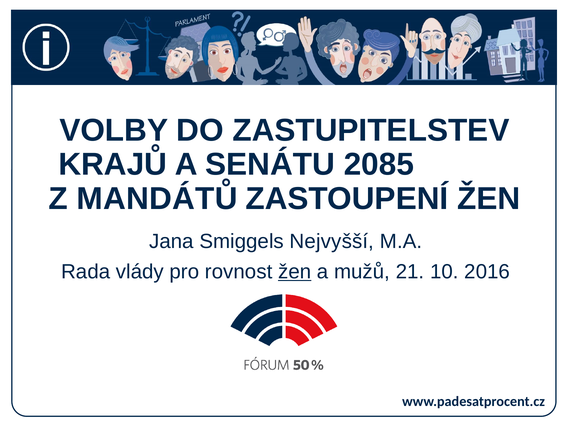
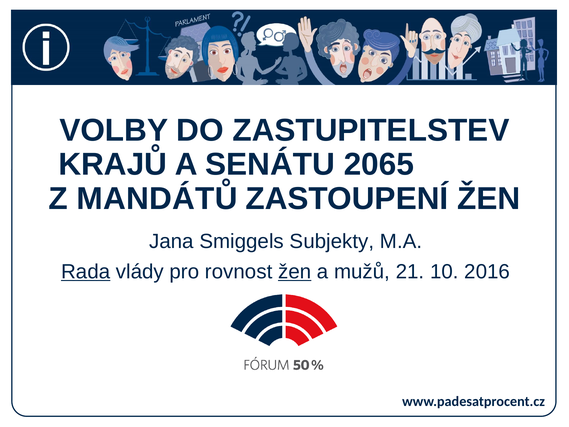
2085: 2085 -> 2065 (379, 164)
Nejvyšší: Nejvyšší -> Subjekty (332, 241)
Rada underline: none -> present (86, 271)
